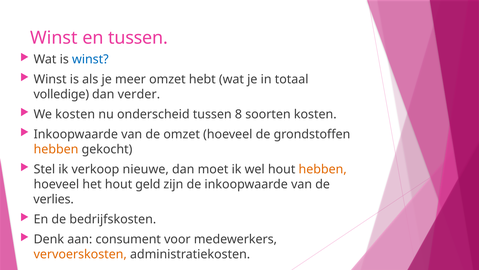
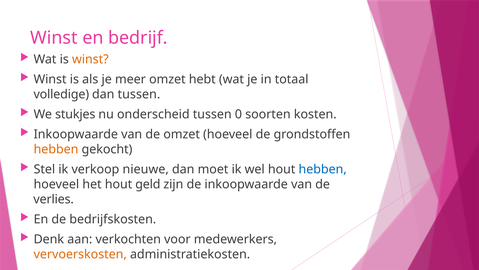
en tussen: tussen -> bedrijf (138, 38)
winst colour: blue -> orange (90, 59)
dan verder: verder -> tussen (139, 94)
We kosten: kosten -> stukjes (75, 114)
8: 8 -> 0 (238, 114)
hebben colour: orange -> blue (323, 169)
consument: consument -> verkochten (128, 239)
